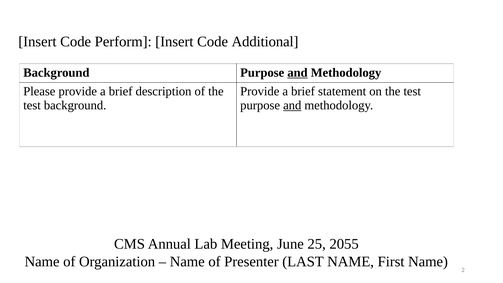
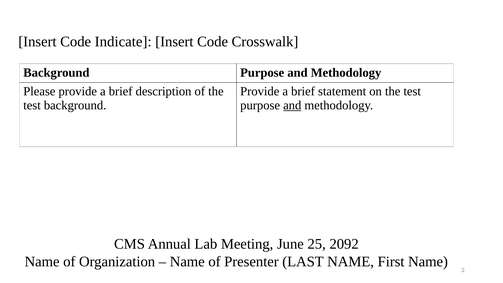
Perform: Perform -> Indicate (123, 42)
Additional: Additional -> Crosswalk (265, 42)
and underline: present -> none (298, 73)
2055: 2055 -> 2092 (344, 244)
